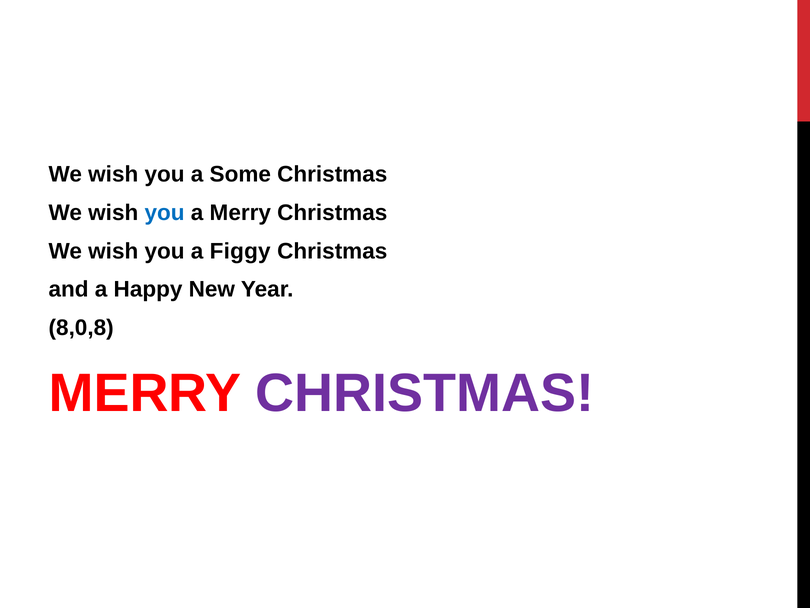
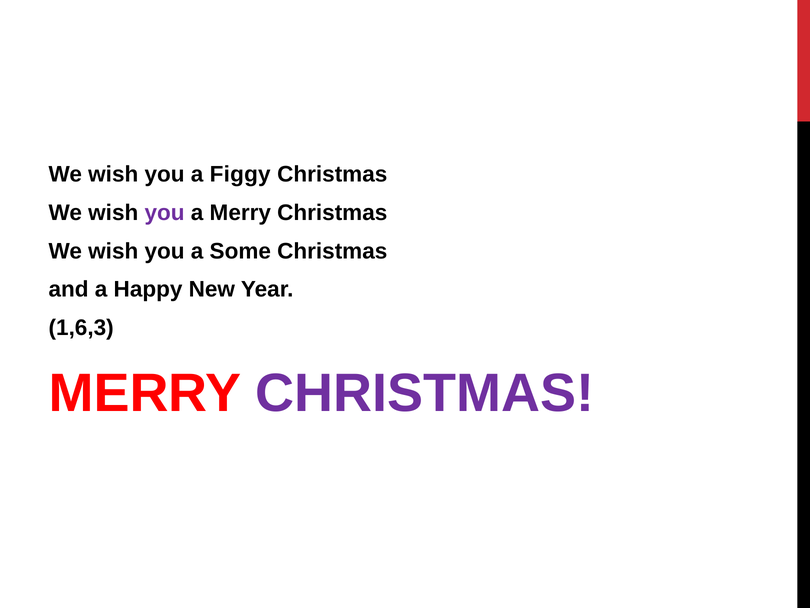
Some: Some -> Figgy (240, 174)
you colour: blue -> purple (165, 213)
Figgy: Figgy -> Some (240, 251)
8,0,8: 8,0,8 -> 1,6,3 (81, 327)
